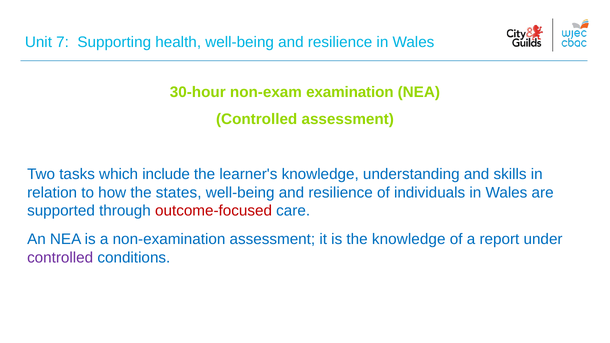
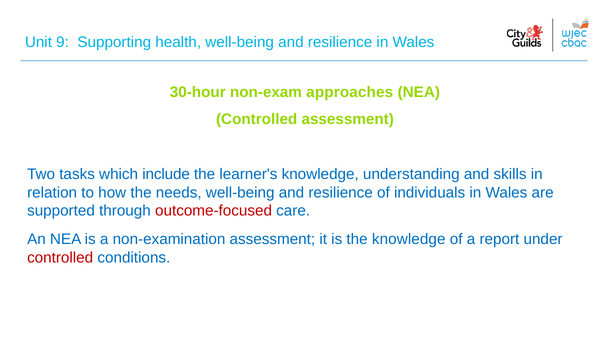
7: 7 -> 9 (63, 42)
examination: examination -> approaches (350, 92)
states: states -> needs (179, 193)
controlled colour: purple -> red (60, 258)
